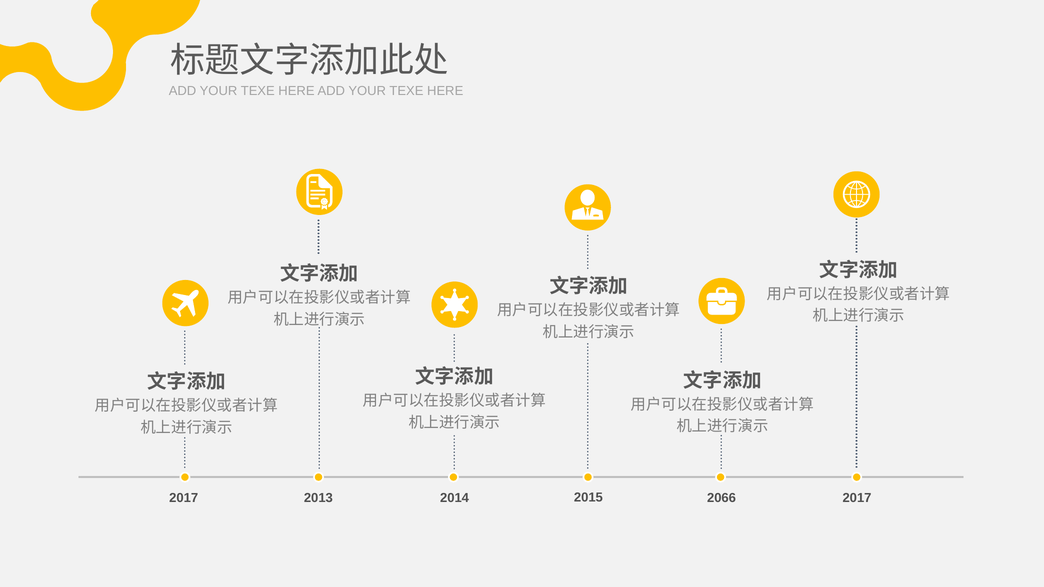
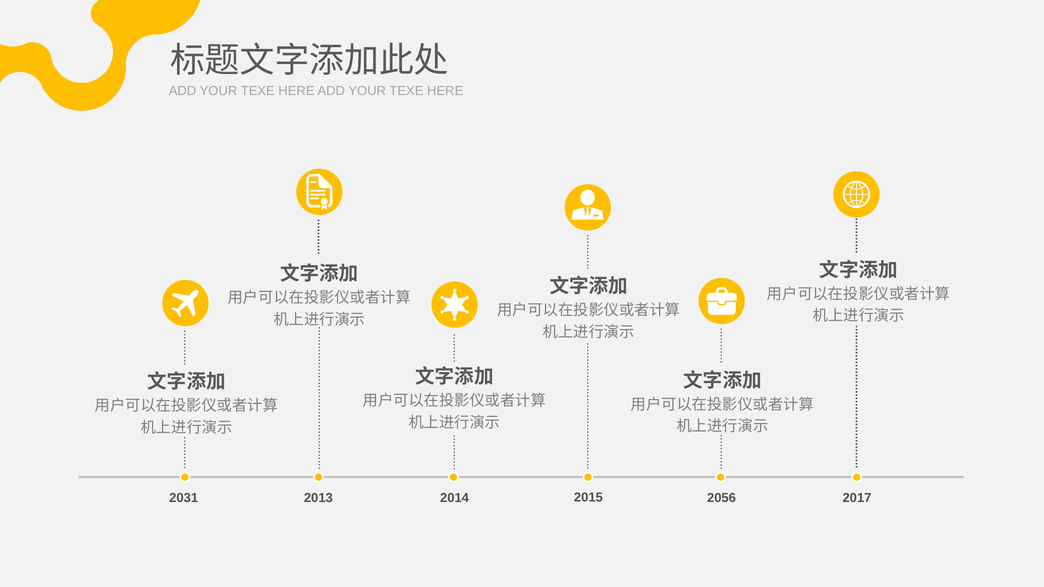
2017: 2017 -> 2031 (184, 498)
2066: 2066 -> 2056 (721, 498)
